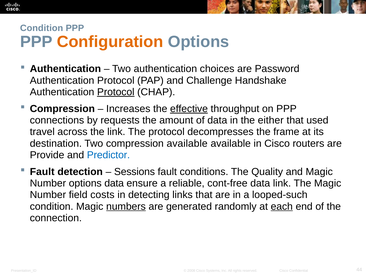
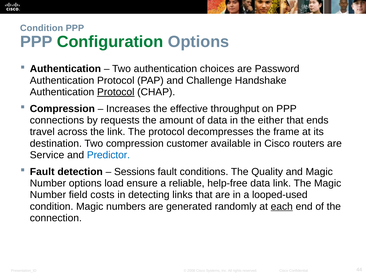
Configuration colour: orange -> green (110, 42)
effective underline: present -> none (189, 109)
used: used -> ends (317, 121)
compression available: available -> customer (187, 144)
Provide: Provide -> Service (47, 155)
options data: data -> load (114, 184)
cont-free: cont-free -> help-free (227, 184)
looped-such: looped-such -> looped-used (280, 195)
numbers underline: present -> none (126, 207)
